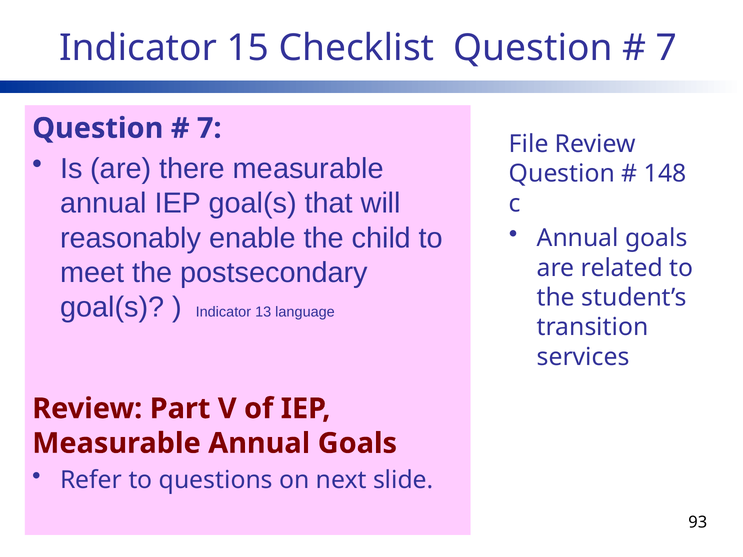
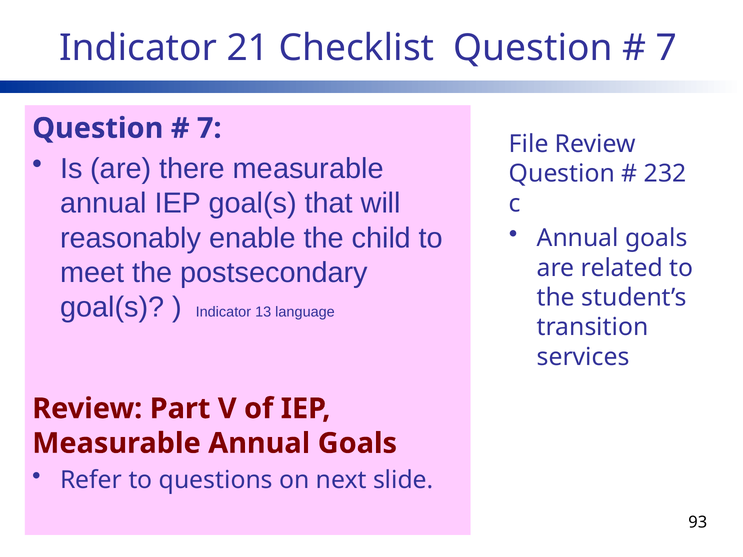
15: 15 -> 21 (248, 48)
148: 148 -> 232 (665, 174)
